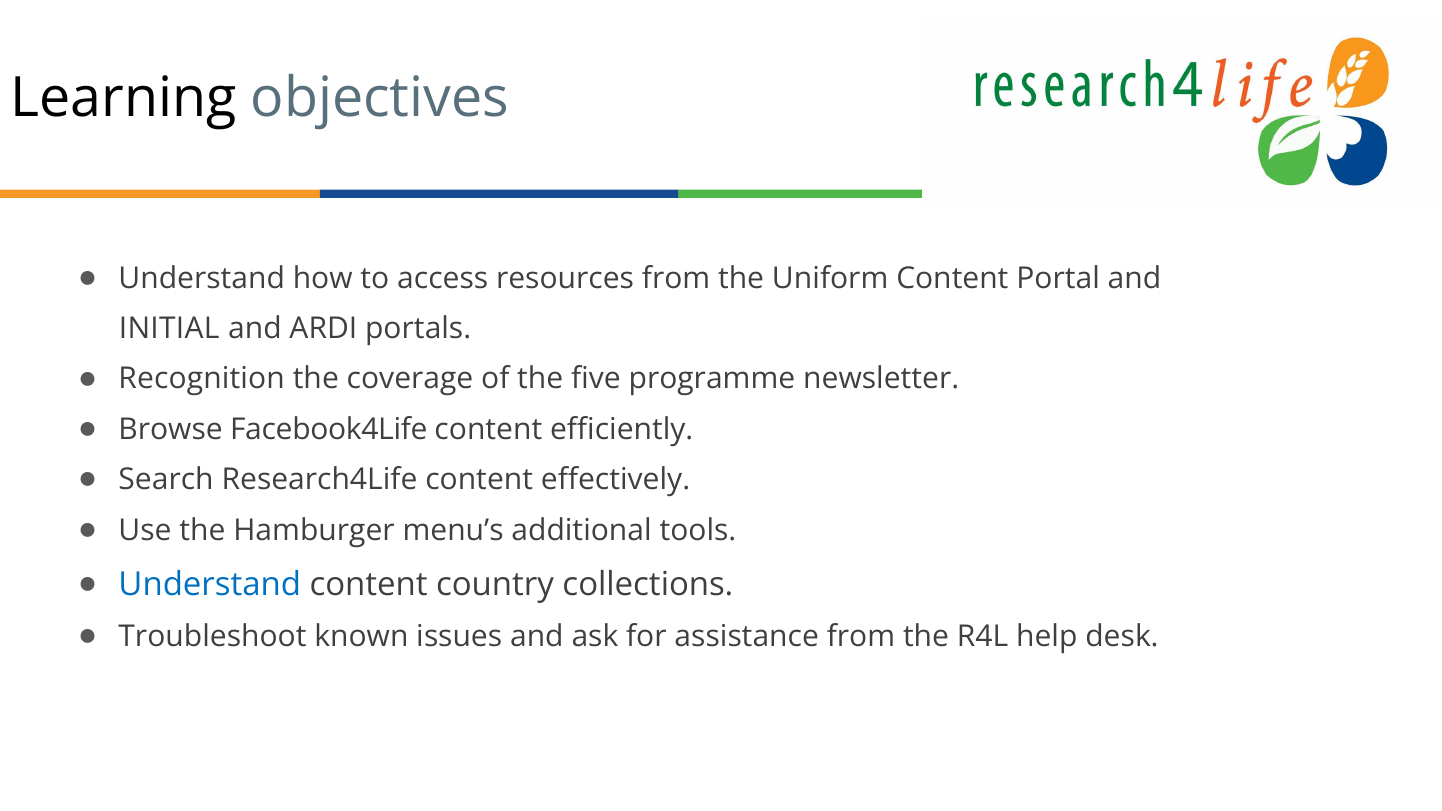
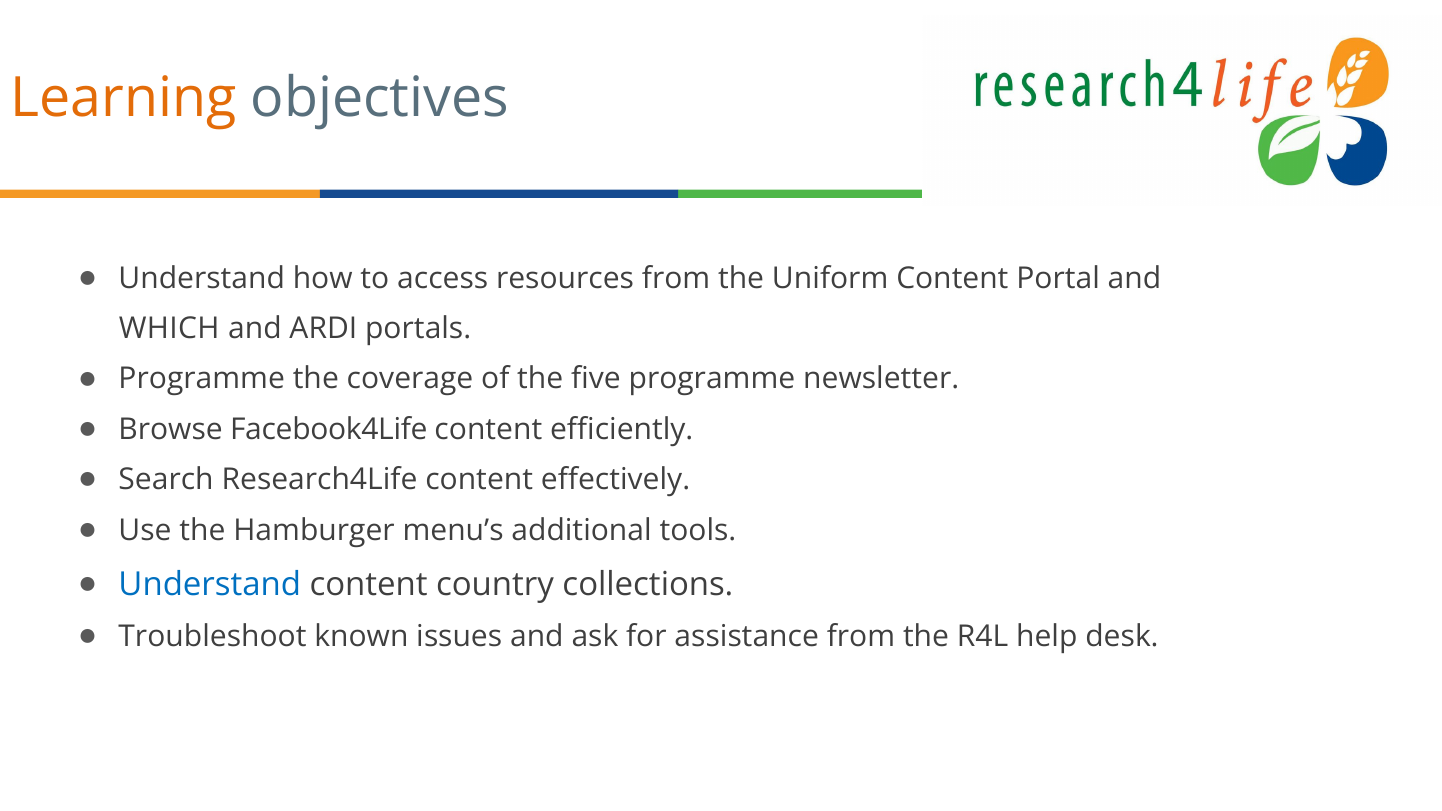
Learning colour: black -> orange (124, 98)
INITIAL: INITIAL -> WHICH (169, 329)
Recognition: Recognition -> Programme (202, 379)
